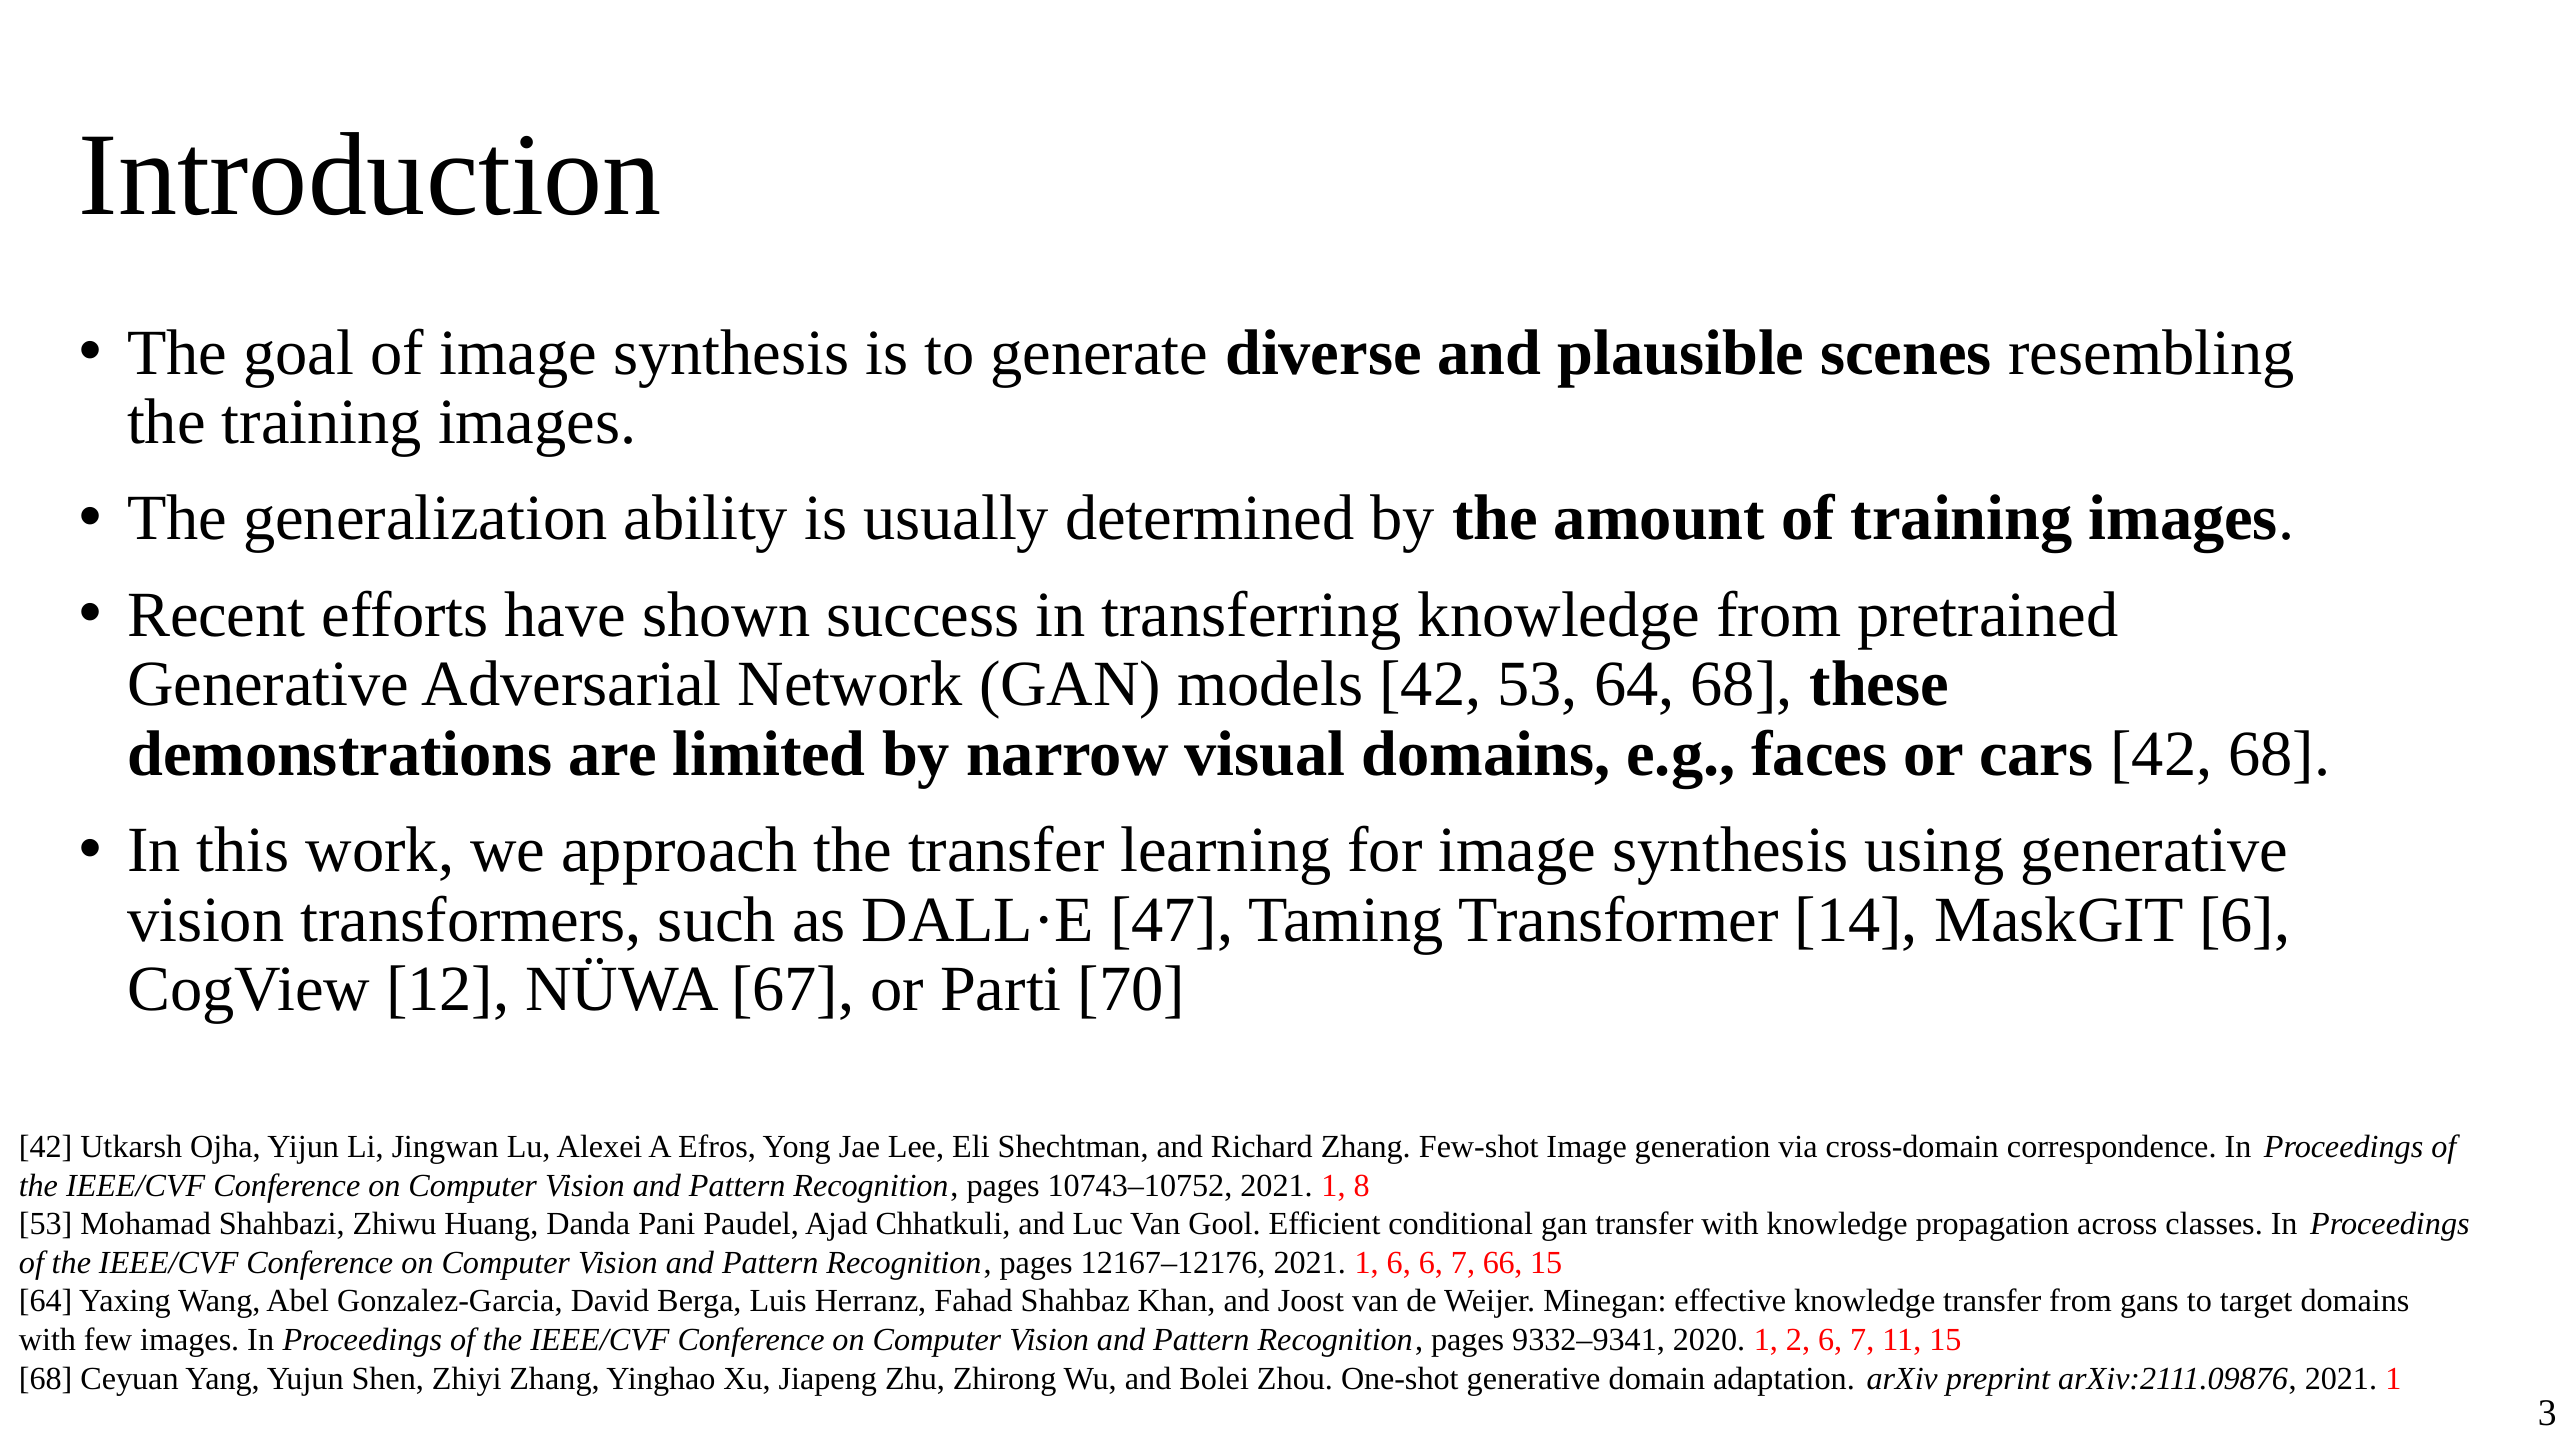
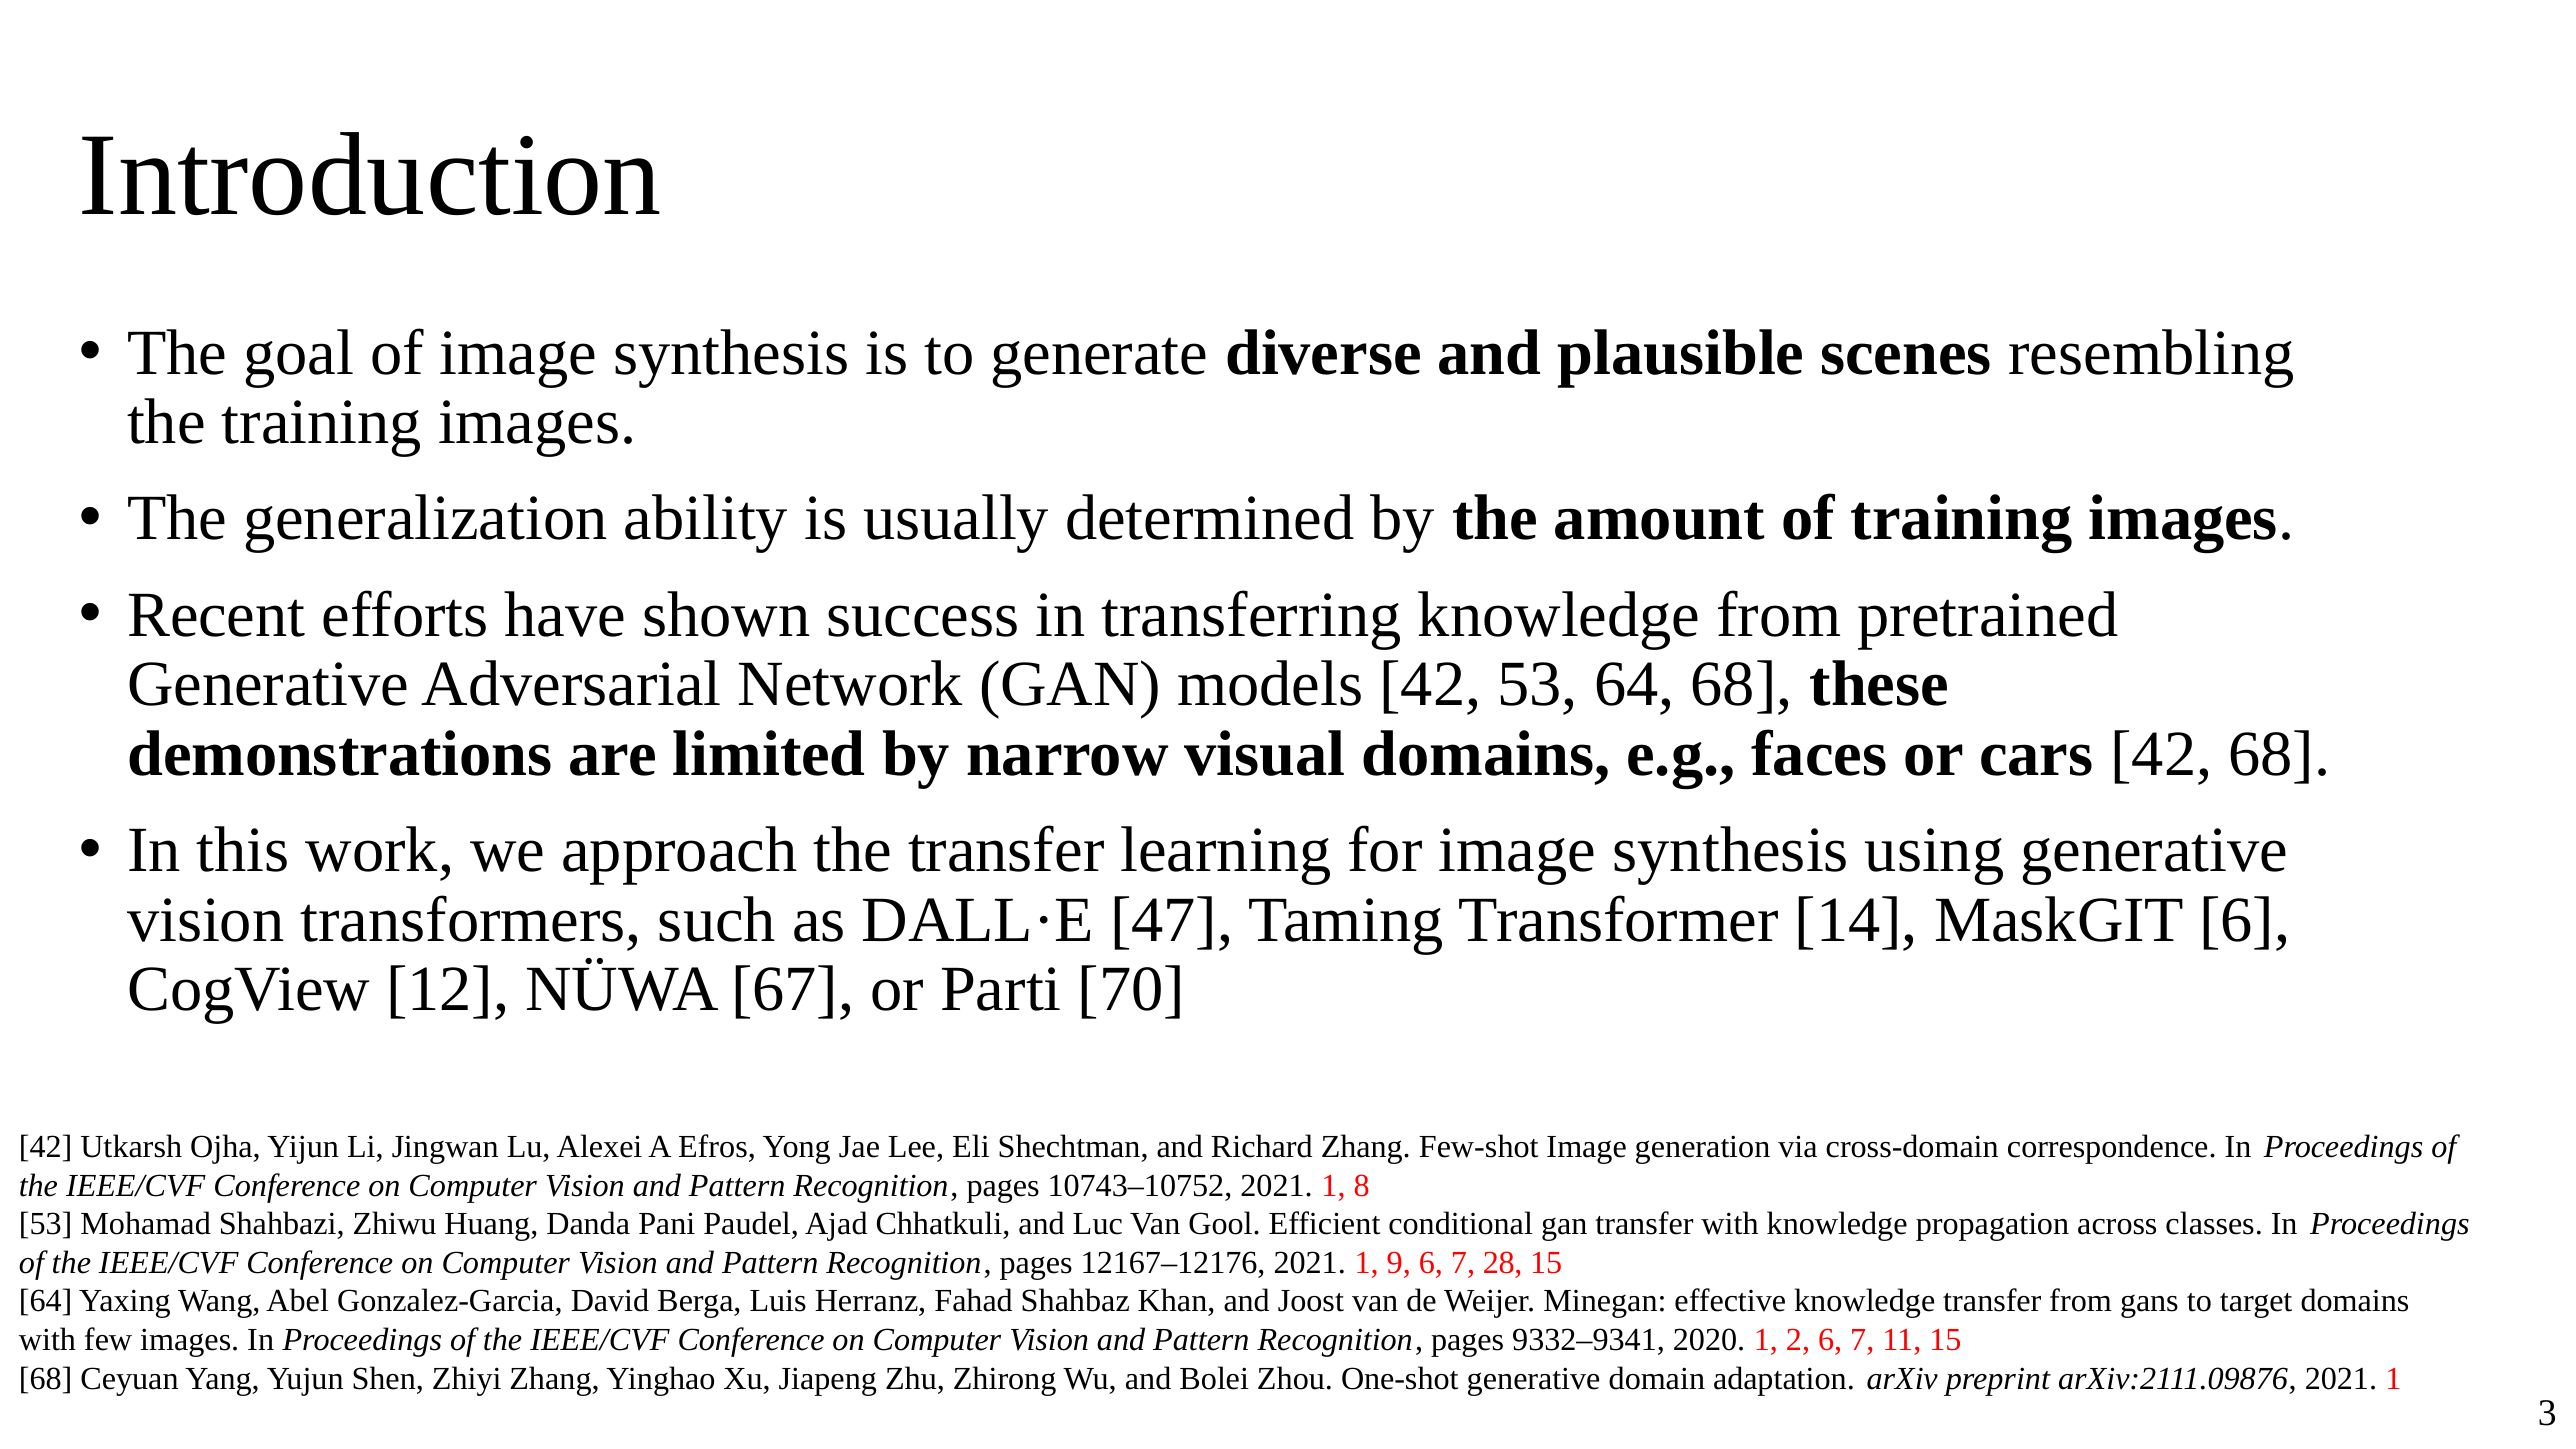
1 6: 6 -> 9 (1399, 1263)
66: 66 -> 28 (1503, 1263)
